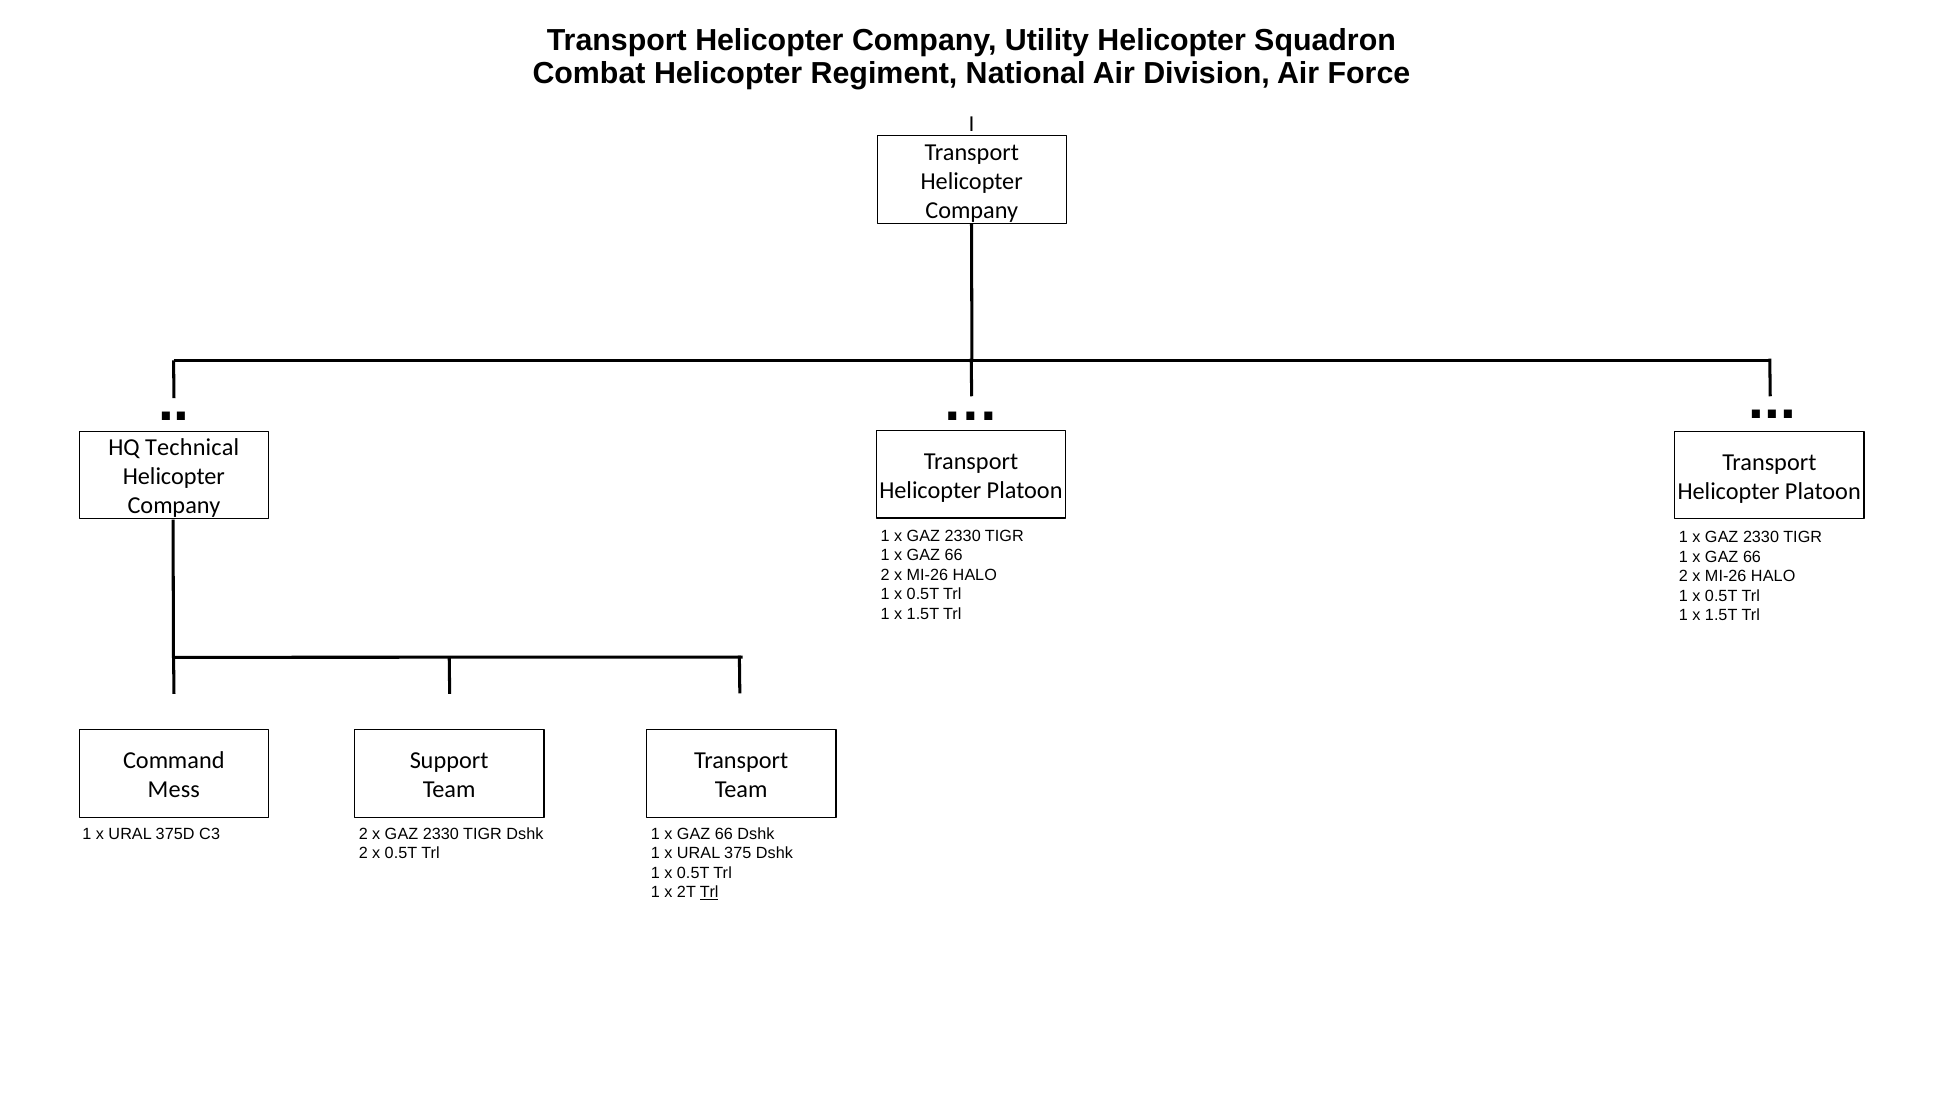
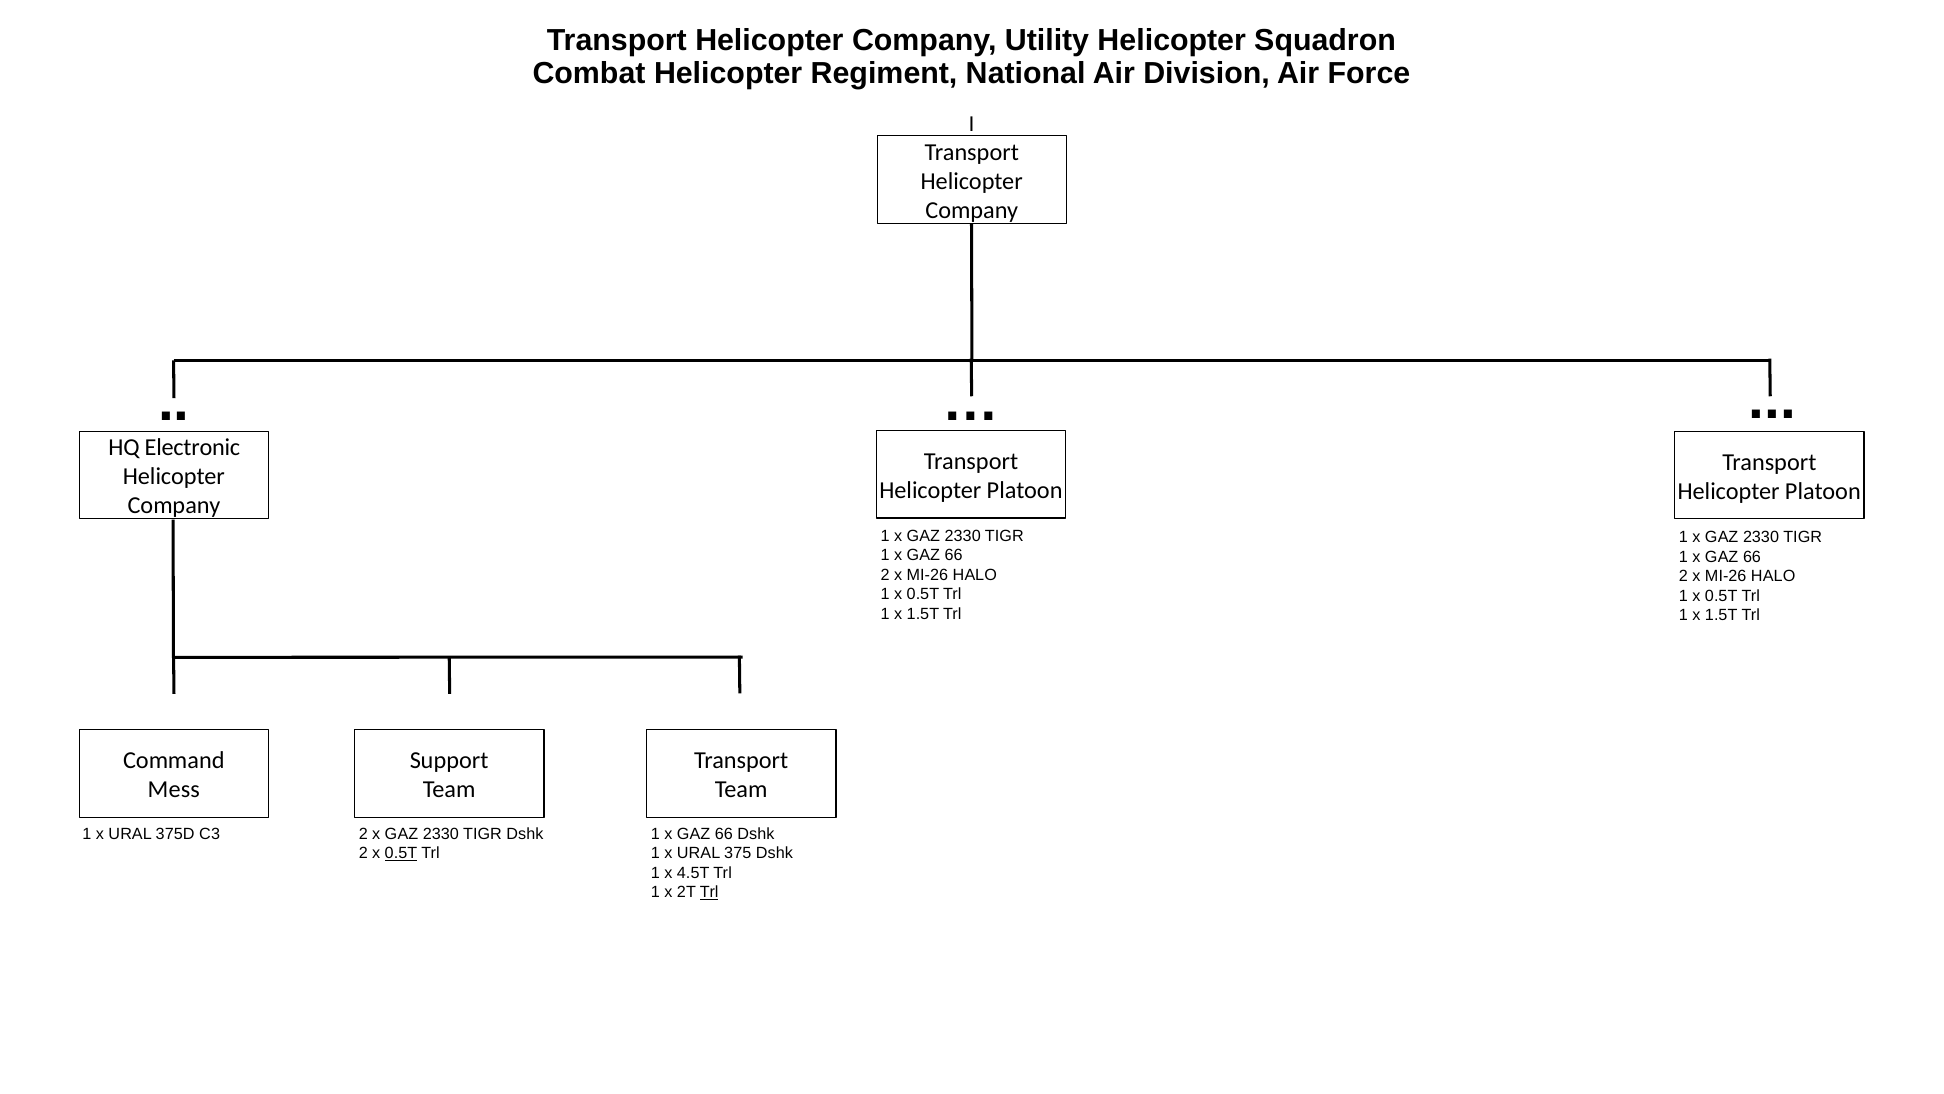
Technical: Technical -> Electronic (192, 447)
0.5T underline: none -> present (401, 853)
0.5T: 0.5T -> 4.5T (693, 872)
